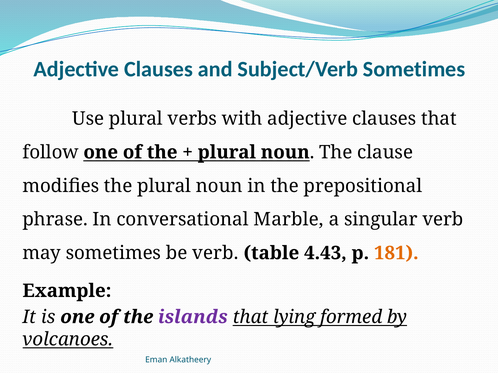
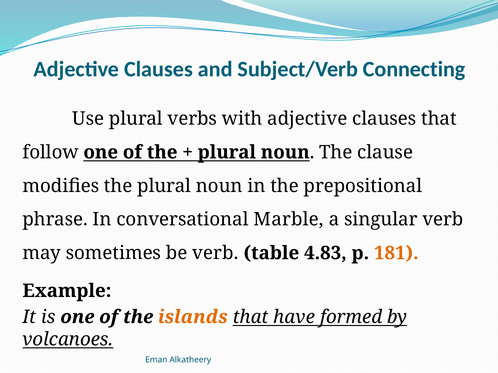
Subject/Verb Sometimes: Sometimes -> Connecting (414, 69)
4.43: 4.43 -> 4.83 (325, 253)
islands colour: purple -> orange (193, 317)
lying: lying -> have (294, 317)
